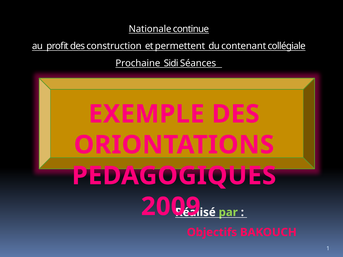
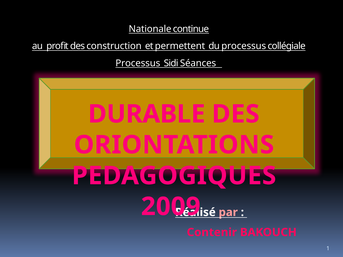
du contenant: contenant -> processus (244, 46)
Prochaine: Prochaine -> Processus (138, 63)
EXEMPLE: EXEMPLE -> DURABLE (147, 114)
par colour: light green -> pink (228, 212)
Objectifs: Objectifs -> Contenir (212, 233)
